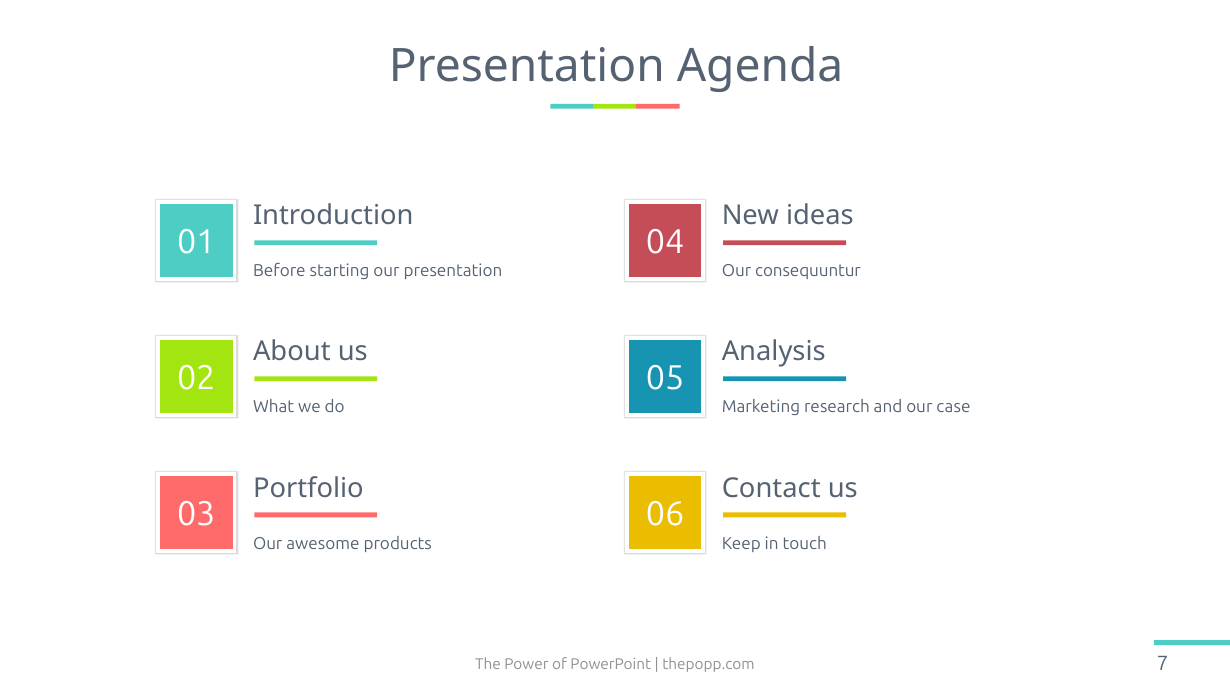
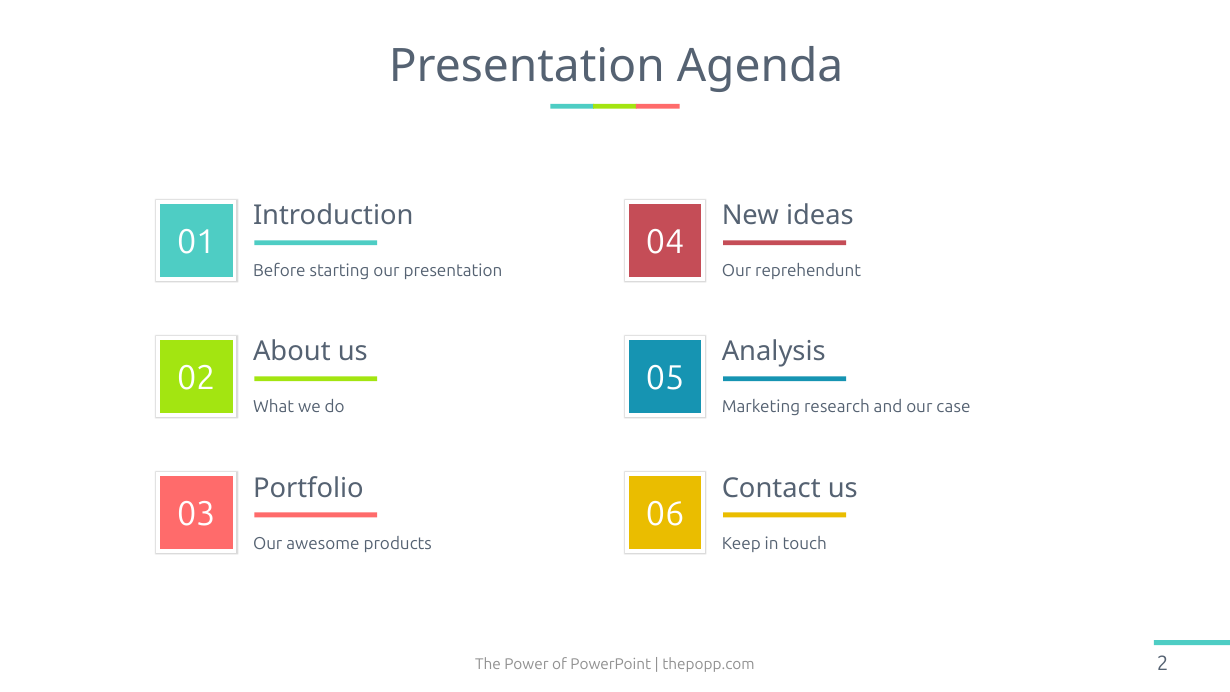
consequuntur: consequuntur -> reprehendunt (808, 271)
7: 7 -> 2 (1163, 664)
